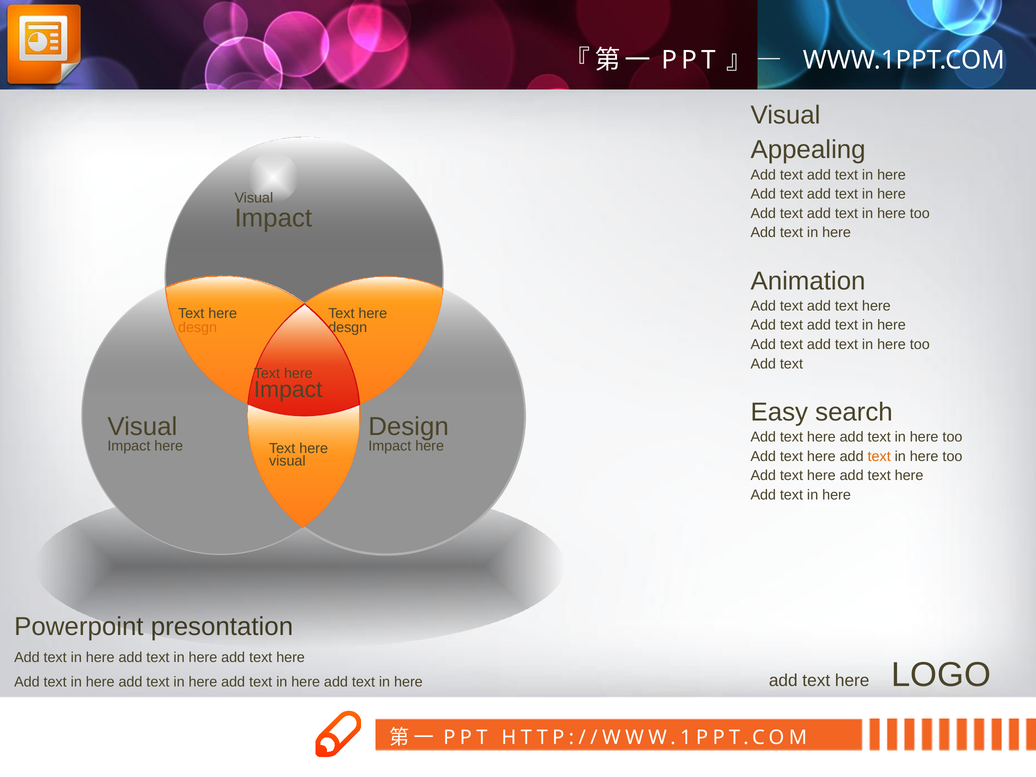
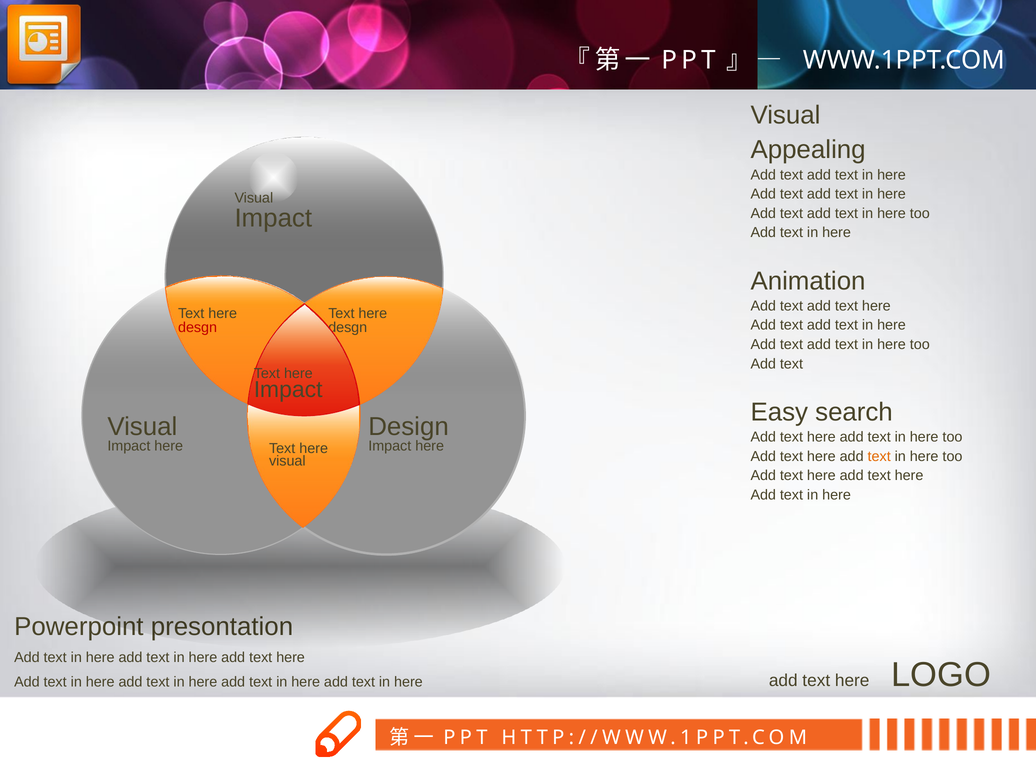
desgn colour: orange -> red (198, 327)
